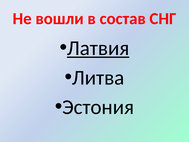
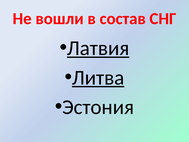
Литва underline: none -> present (98, 78)
